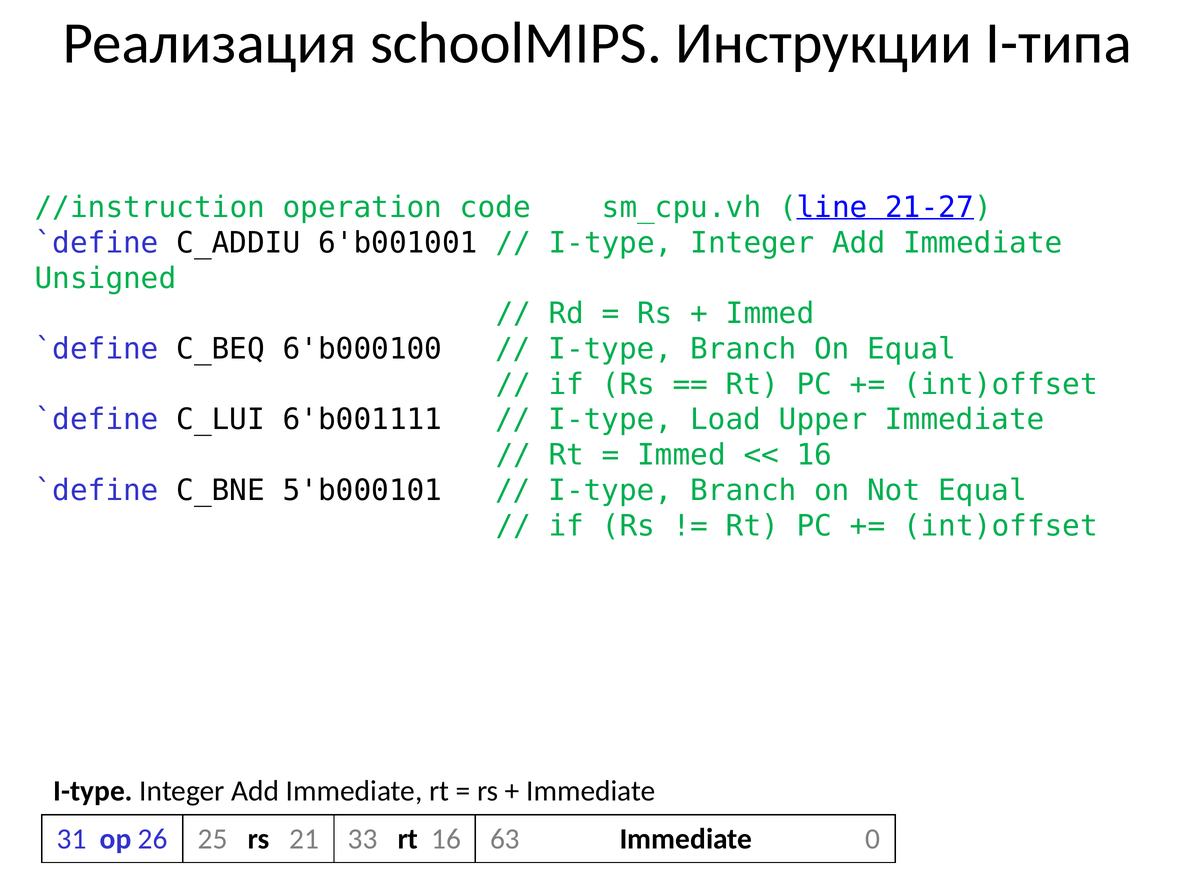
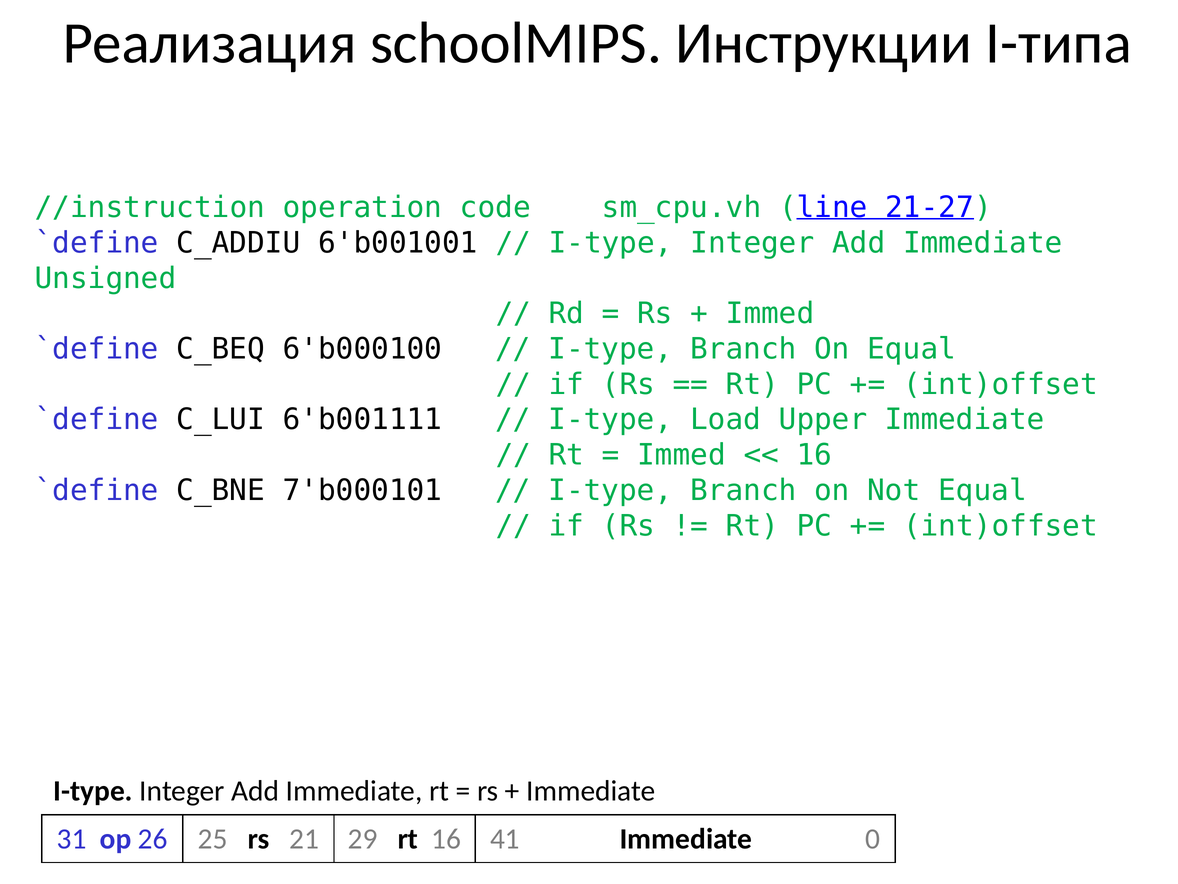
5'b000101: 5'b000101 -> 7'b000101 (362, 490)
33: 33 -> 29 (363, 838)
63: 63 -> 41 (505, 838)
